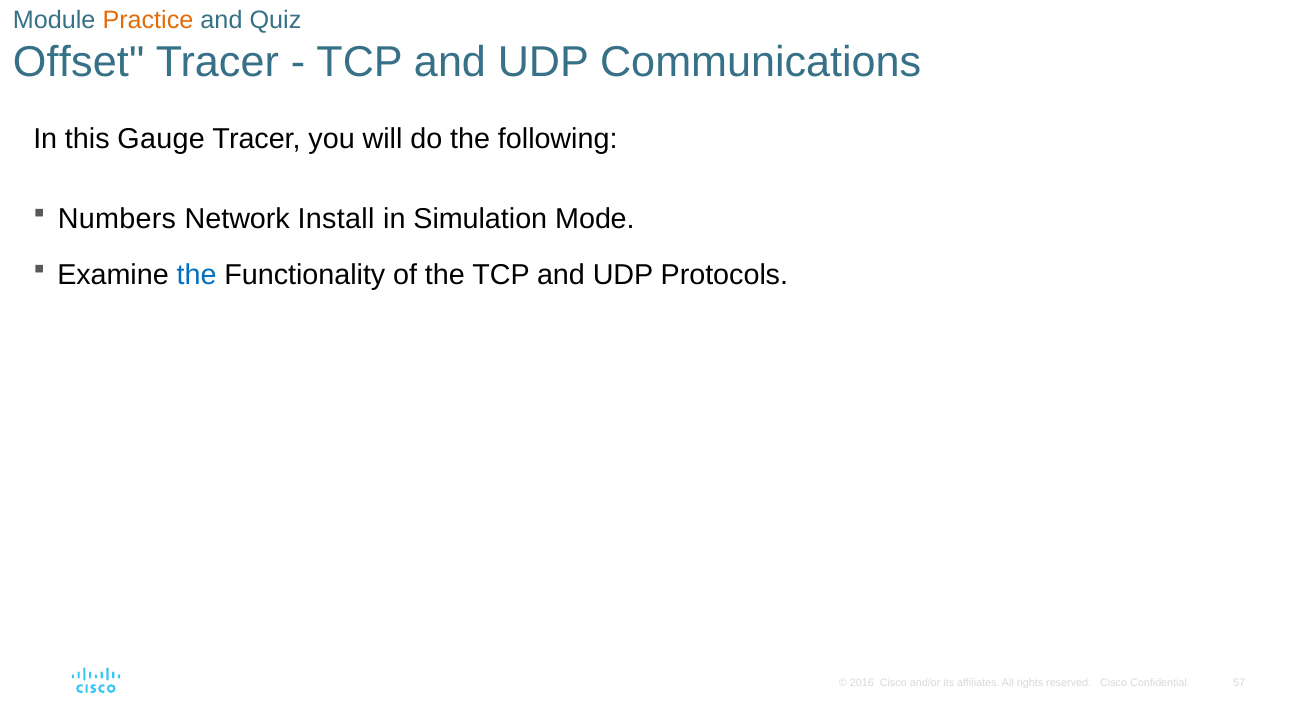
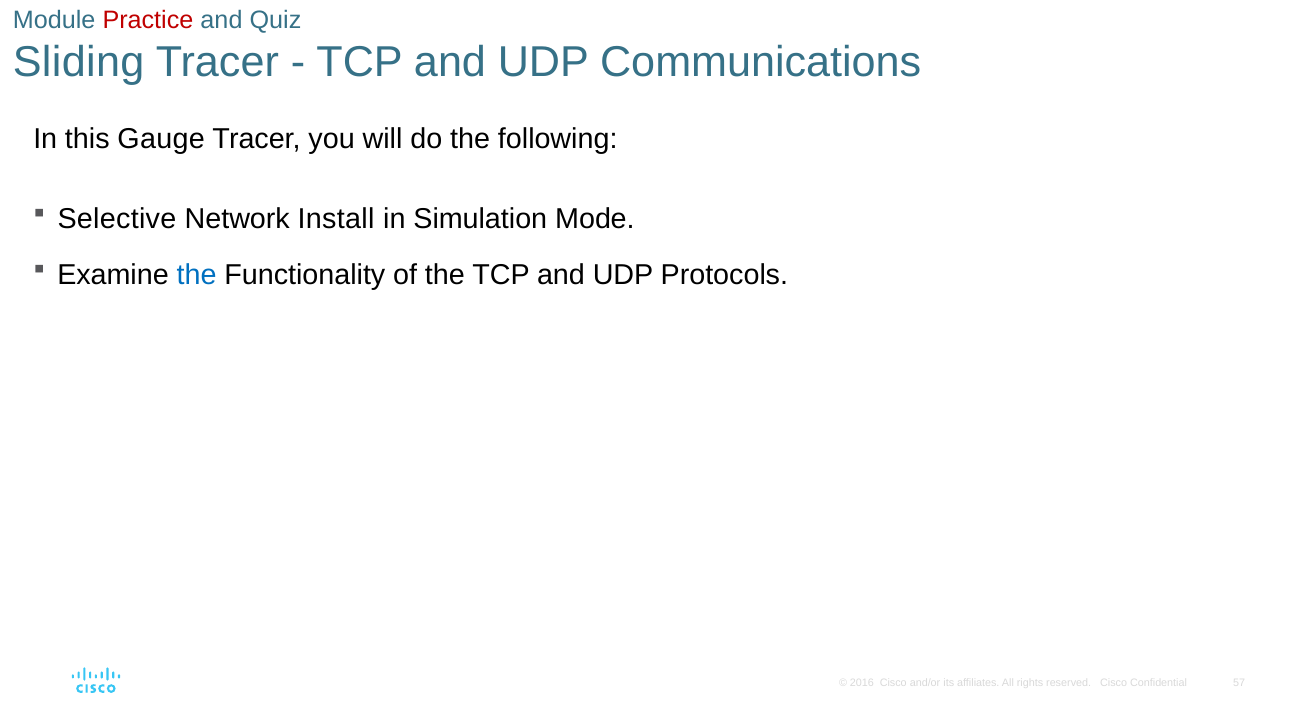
Practice colour: orange -> red (148, 20)
Offsetʺ: Offsetʺ -> Sliding (79, 62)
Numbers: Numbers -> Selective (117, 219)
